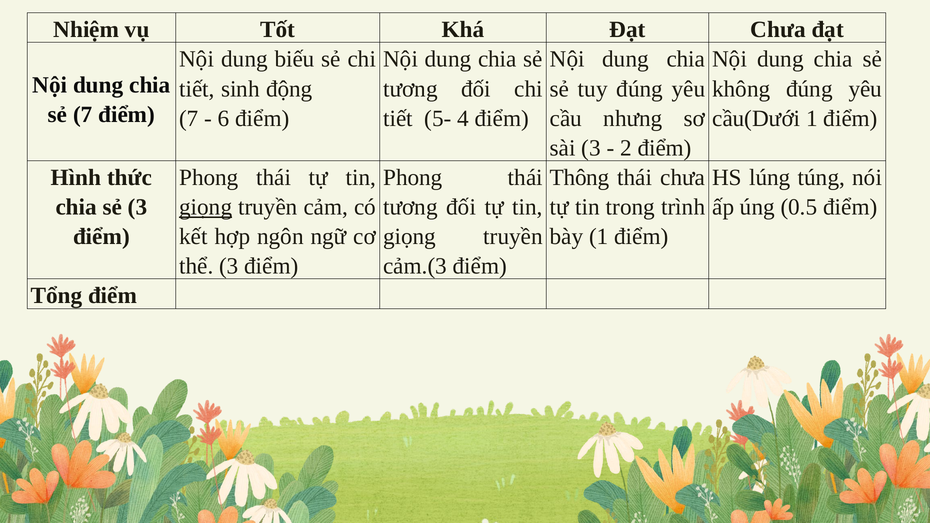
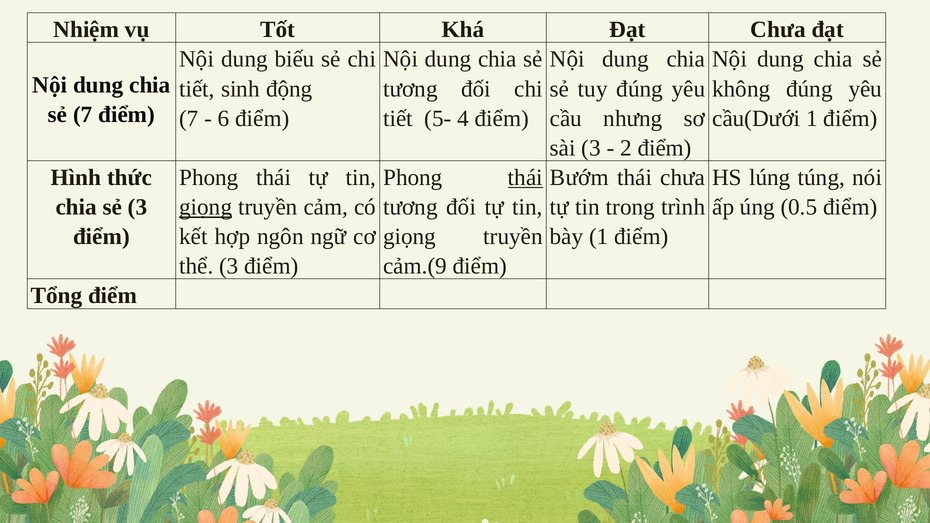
thái underline: none -> present (525, 178)
Thông: Thông -> Bướm (579, 178)
cảm.(3: cảm.(3 -> cảm.(9 (415, 266)
